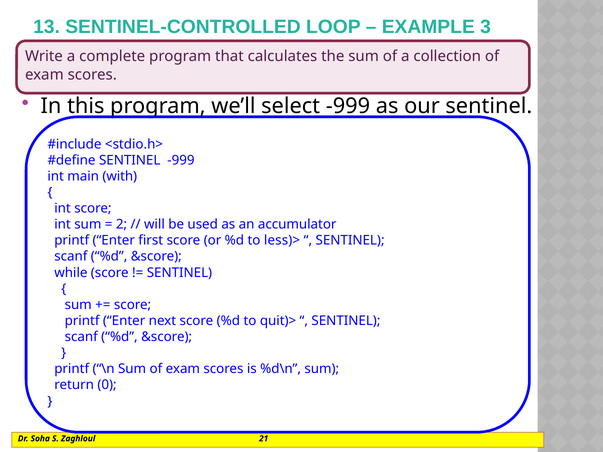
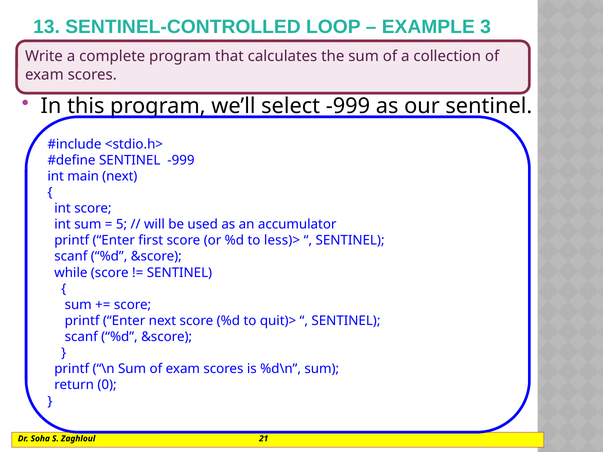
main with: with -> next (120, 176)
2: 2 -> 5 (122, 225)
